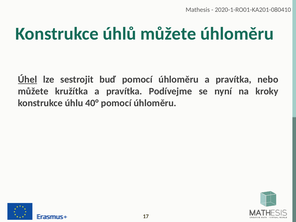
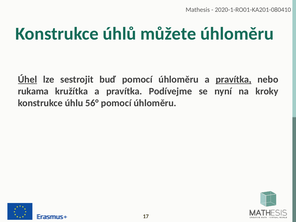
pravítka underline: none -> present (234, 79)
můžete: můžete -> rukama (33, 91)
40°: 40° -> 56° (92, 103)
